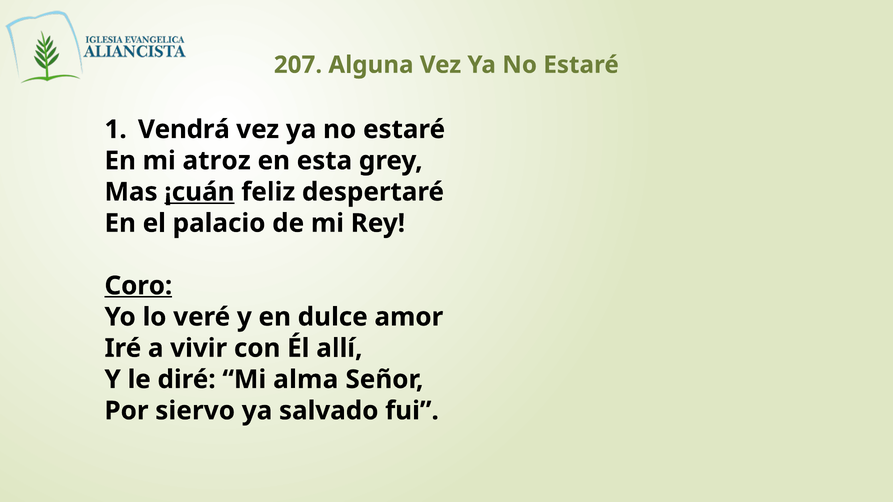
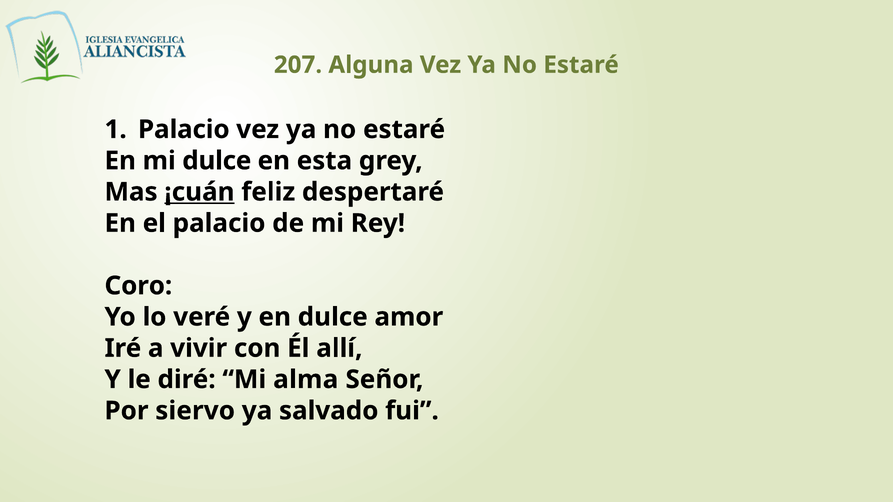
Vendrá: Vendrá -> Palacio (184, 130)
mi atroz: atroz -> dulce (217, 161)
Coro underline: present -> none (138, 286)
